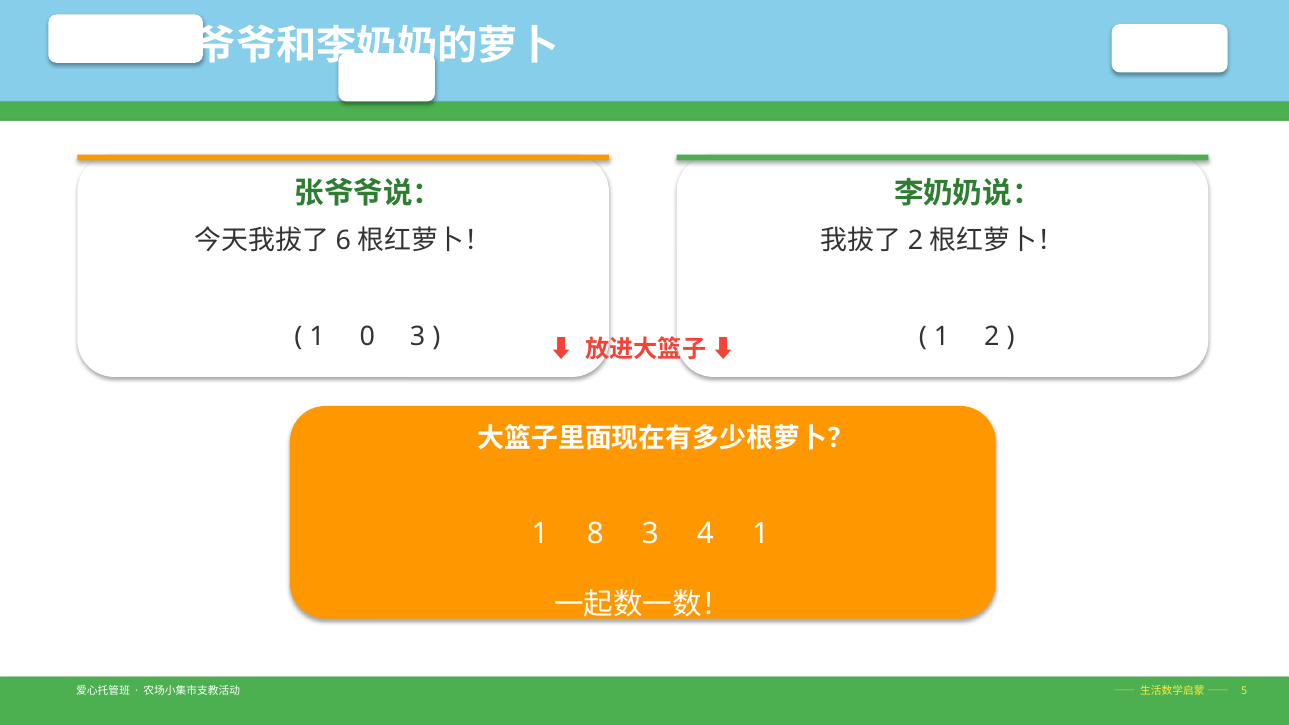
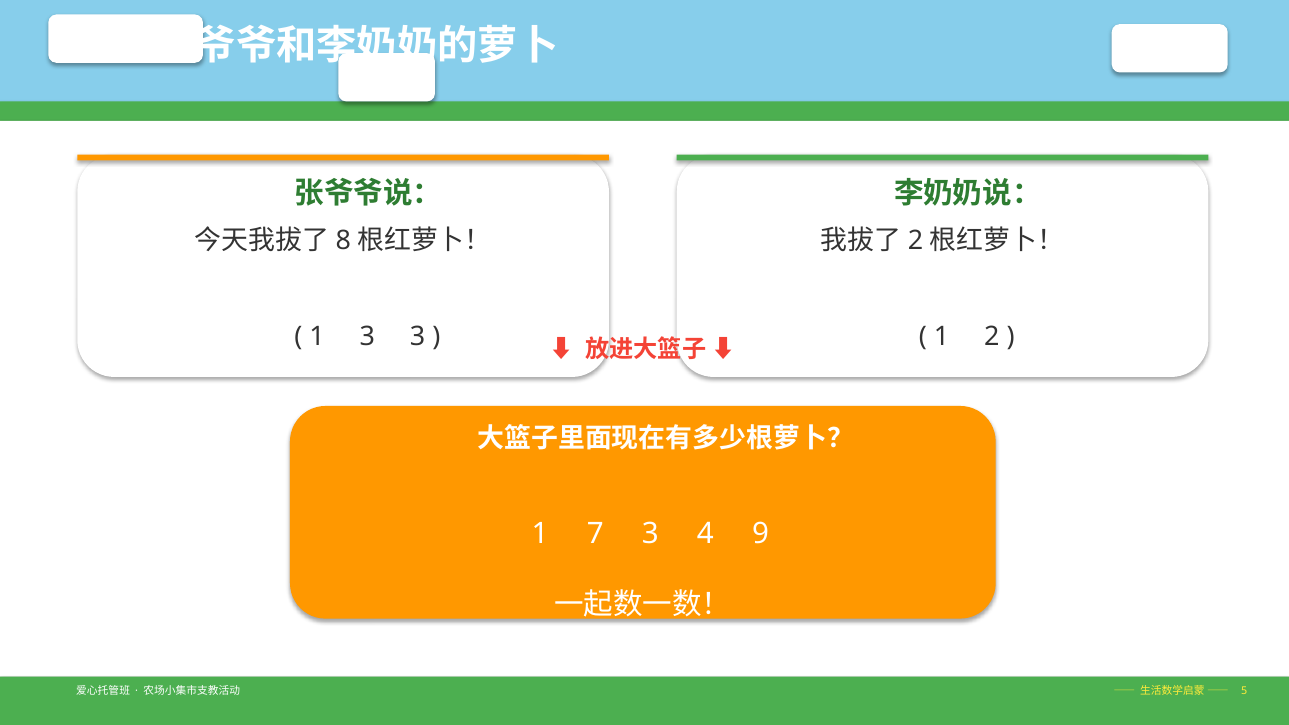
6: 6 -> 8 (343, 240)
1 0: 0 -> 3 (367, 337)
8: 8 -> 7 (595, 534)
4 1: 1 -> 9 (761, 534)
